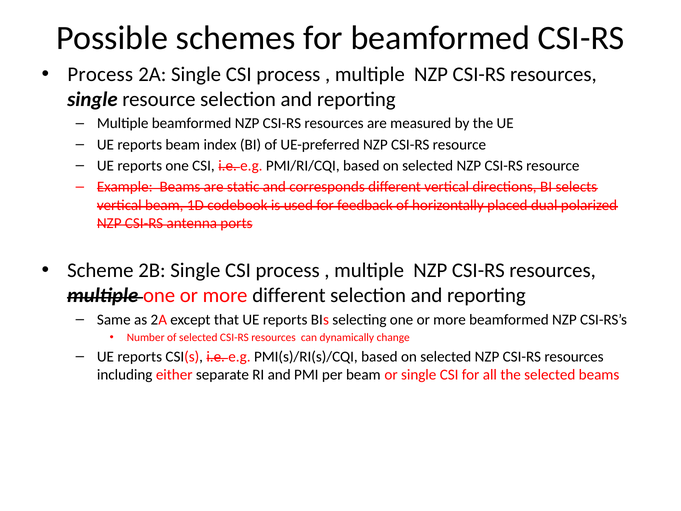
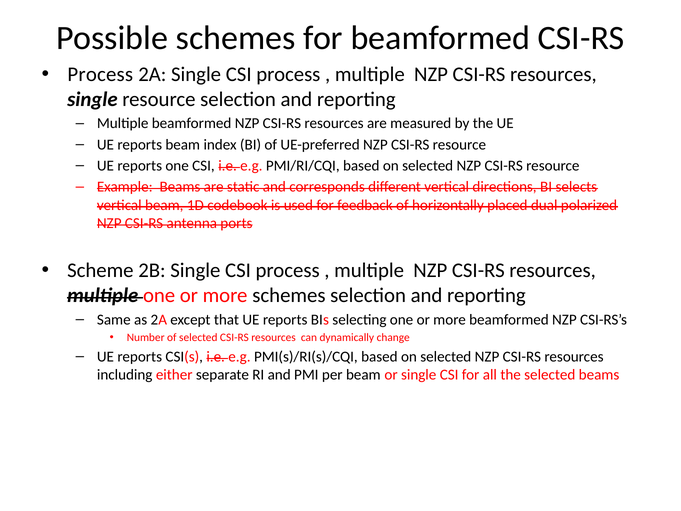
more different: different -> schemes (289, 295)
